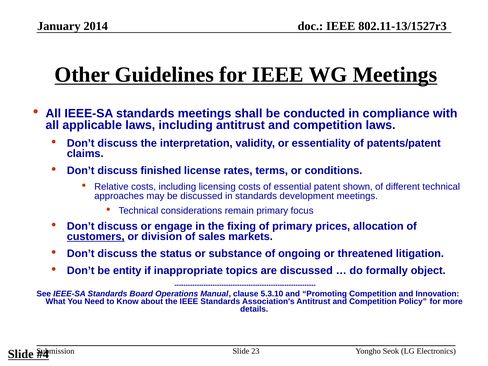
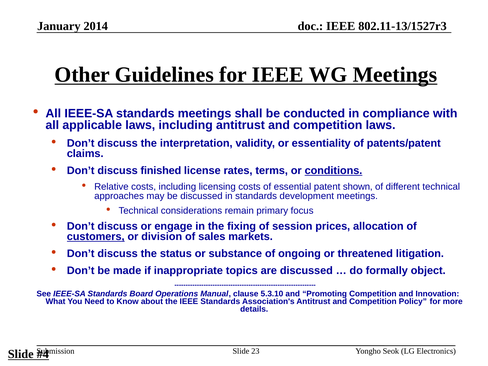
conditions underline: none -> present (333, 171)
of primary: primary -> session (292, 226)
entity: entity -> made (127, 271)
